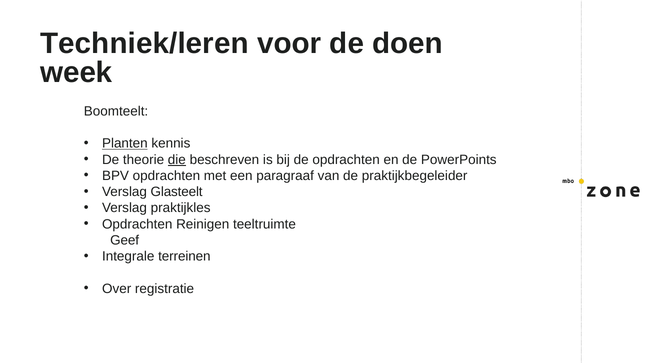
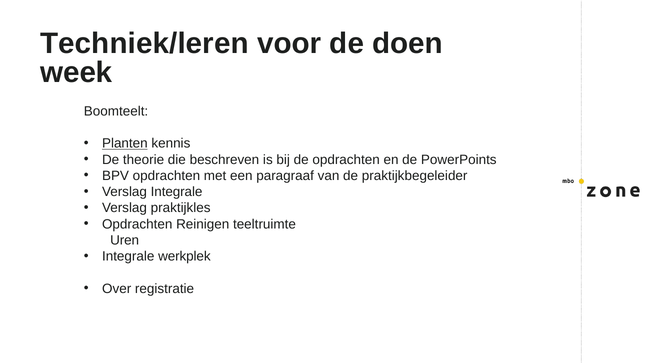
die underline: present -> none (177, 160)
Verslag Glasteelt: Glasteelt -> Integrale (177, 192)
Geef: Geef -> Uren (125, 241)
terreinen: terreinen -> werkplek (184, 257)
